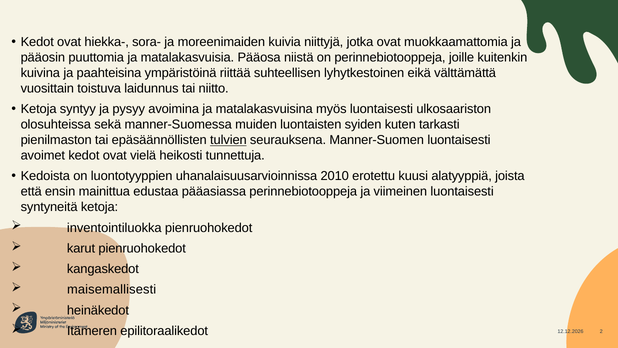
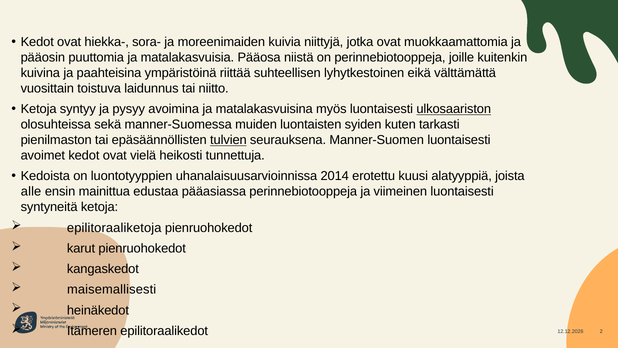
ulkosaariston underline: none -> present (454, 109)
2010: 2010 -> 2014 (335, 176)
että: että -> alle (31, 191)
inventointiluokka: inventointiluokka -> epilitoraaliketoja (114, 228)
